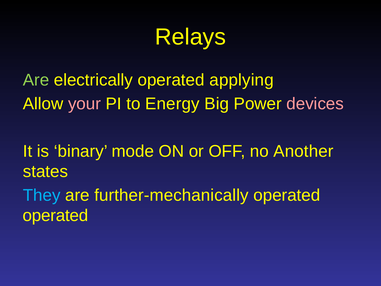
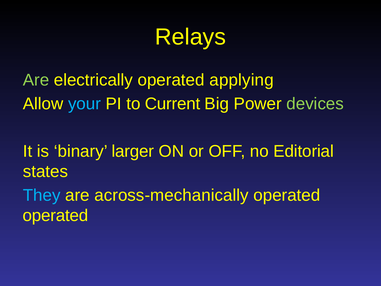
your colour: pink -> light blue (84, 104)
Energy: Energy -> Current (173, 104)
devices colour: pink -> light green (315, 104)
mode: mode -> larger (133, 151)
Another: Another -> Editorial (304, 151)
further-mechanically: further-mechanically -> across-mechanically (171, 195)
